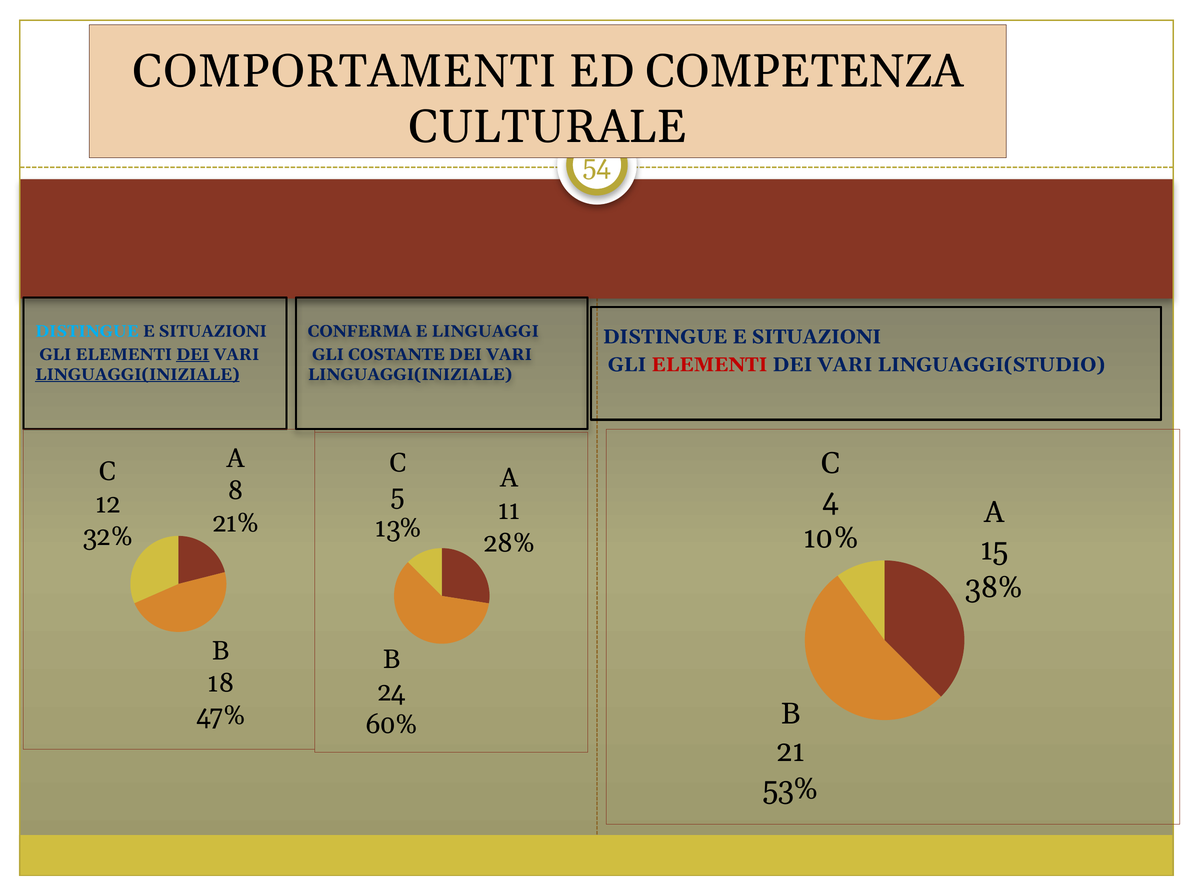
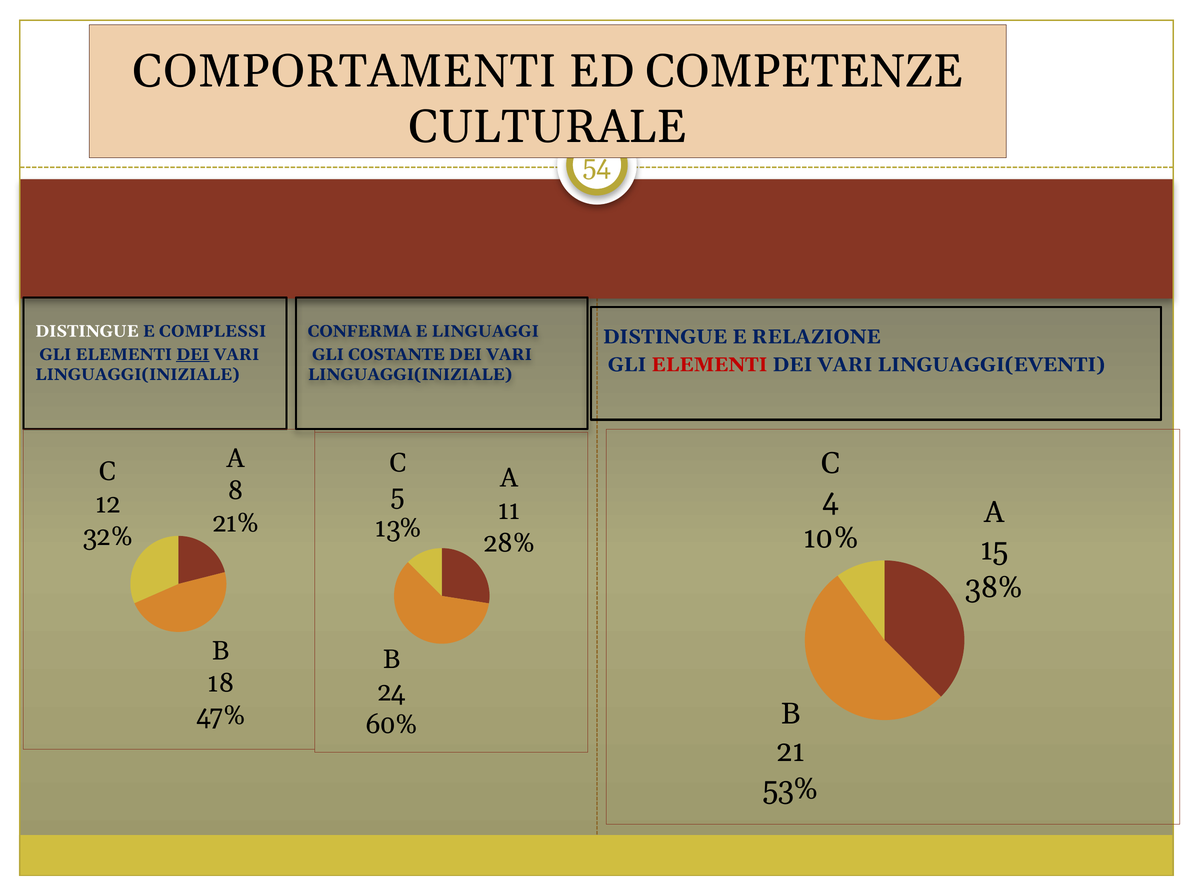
COMPETENZA: COMPETENZA -> COMPETENZE (804, 71)
DISTINGUE colour: light blue -> white (87, 331)
SITUAZIONI: SITUAZIONI -> COMPLESSI (213, 331)
SITUAZIONI: SITUAZIONI -> RELAZIONE (816, 337)
LINGUAGGI(STUDIO: LINGUAGGI(STUDIO -> LINGUAGGI(EVENTI (991, 364)
LINGUAGGI(INIZIALE underline: present -> none (137, 374)
